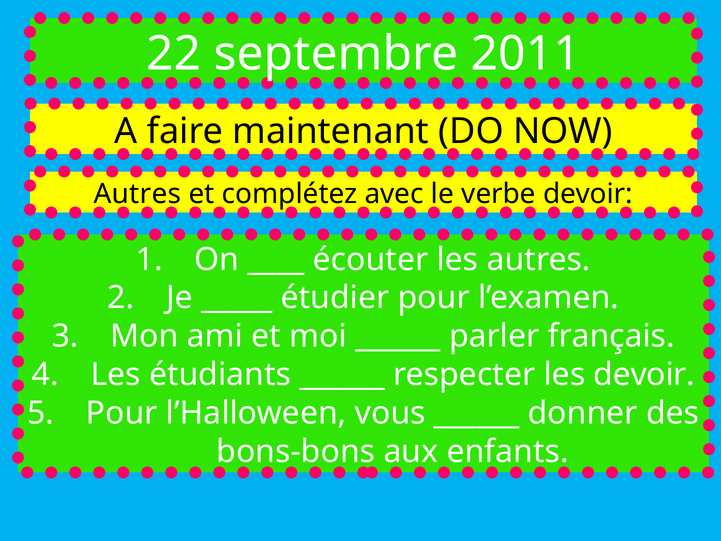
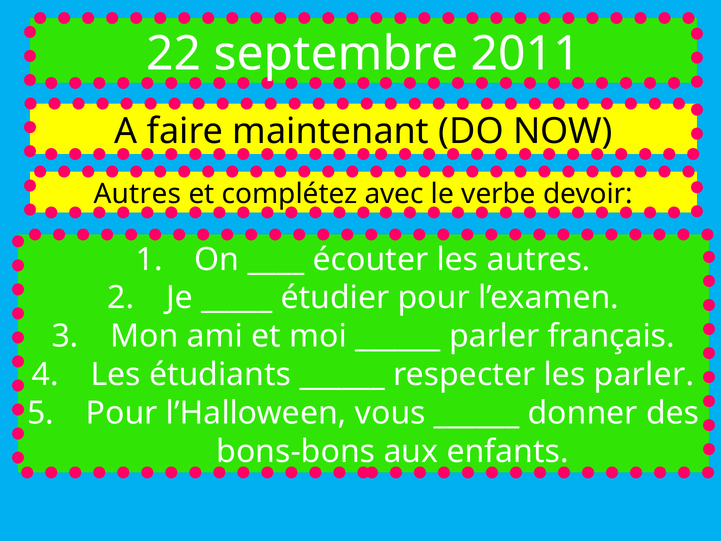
les devoir: devoir -> parler (644, 375)
